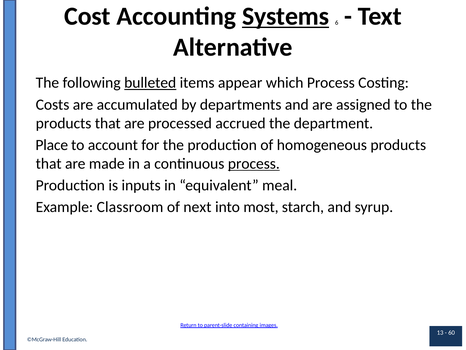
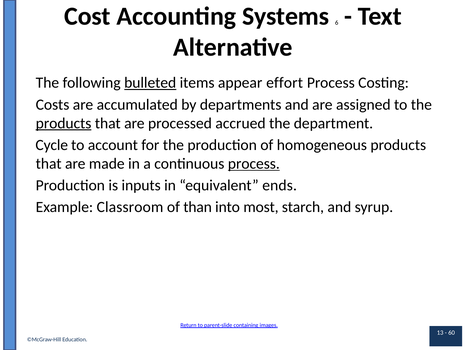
Systems underline: present -> none (286, 16)
which: which -> effort (285, 83)
products underline: none -> present (64, 123)
Place: Place -> Cycle (52, 145)
meal: meal -> ends (280, 185)
next: next -> than (198, 207)
